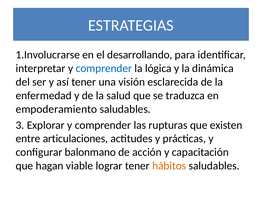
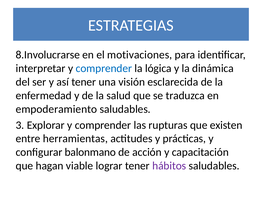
1.Involucrarse: 1.Involucrarse -> 8.Involucrarse (48, 55)
desarrollando: desarrollando -> motivaciones (140, 55)
articulaciones: articulaciones -> herramientas (75, 138)
hábitos colour: orange -> purple (169, 165)
